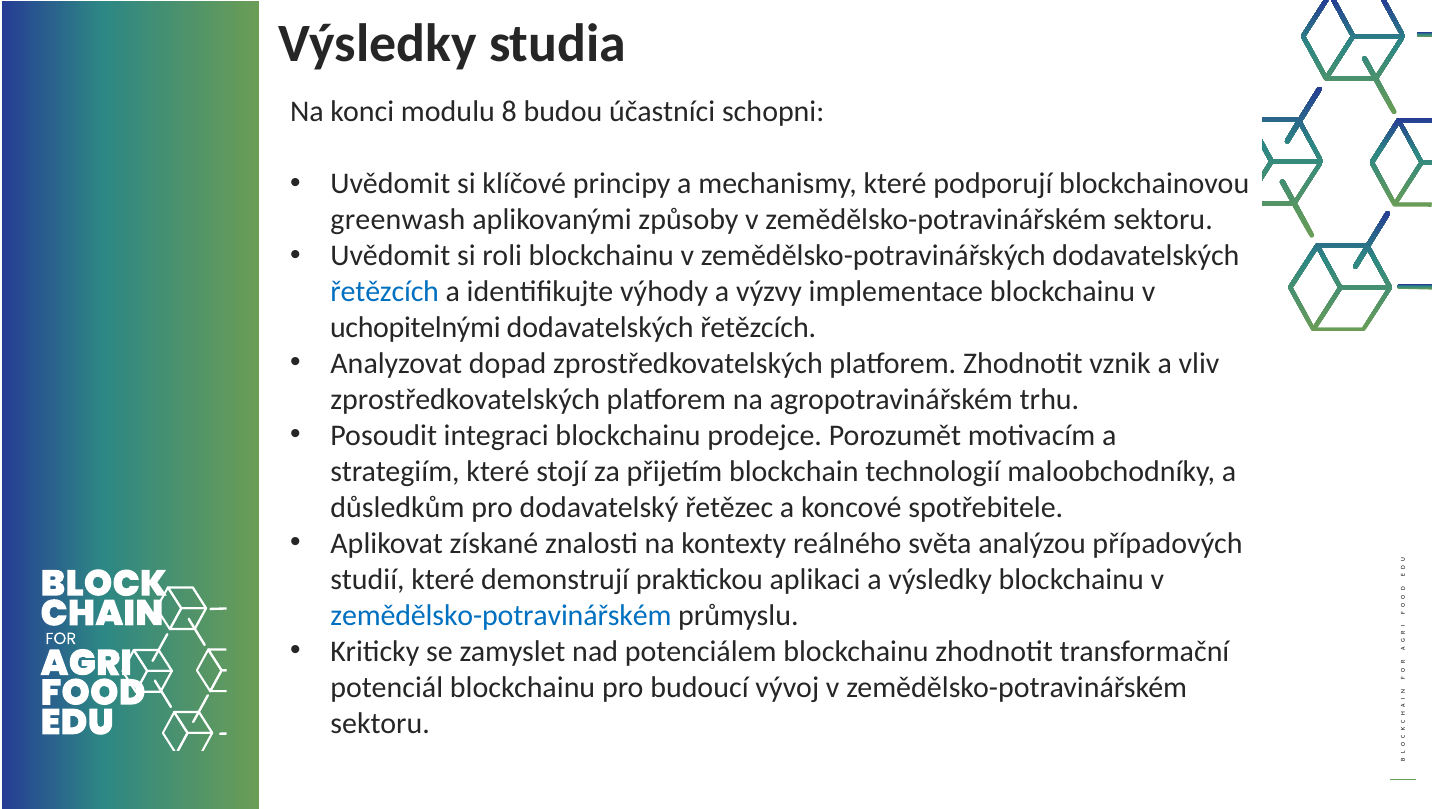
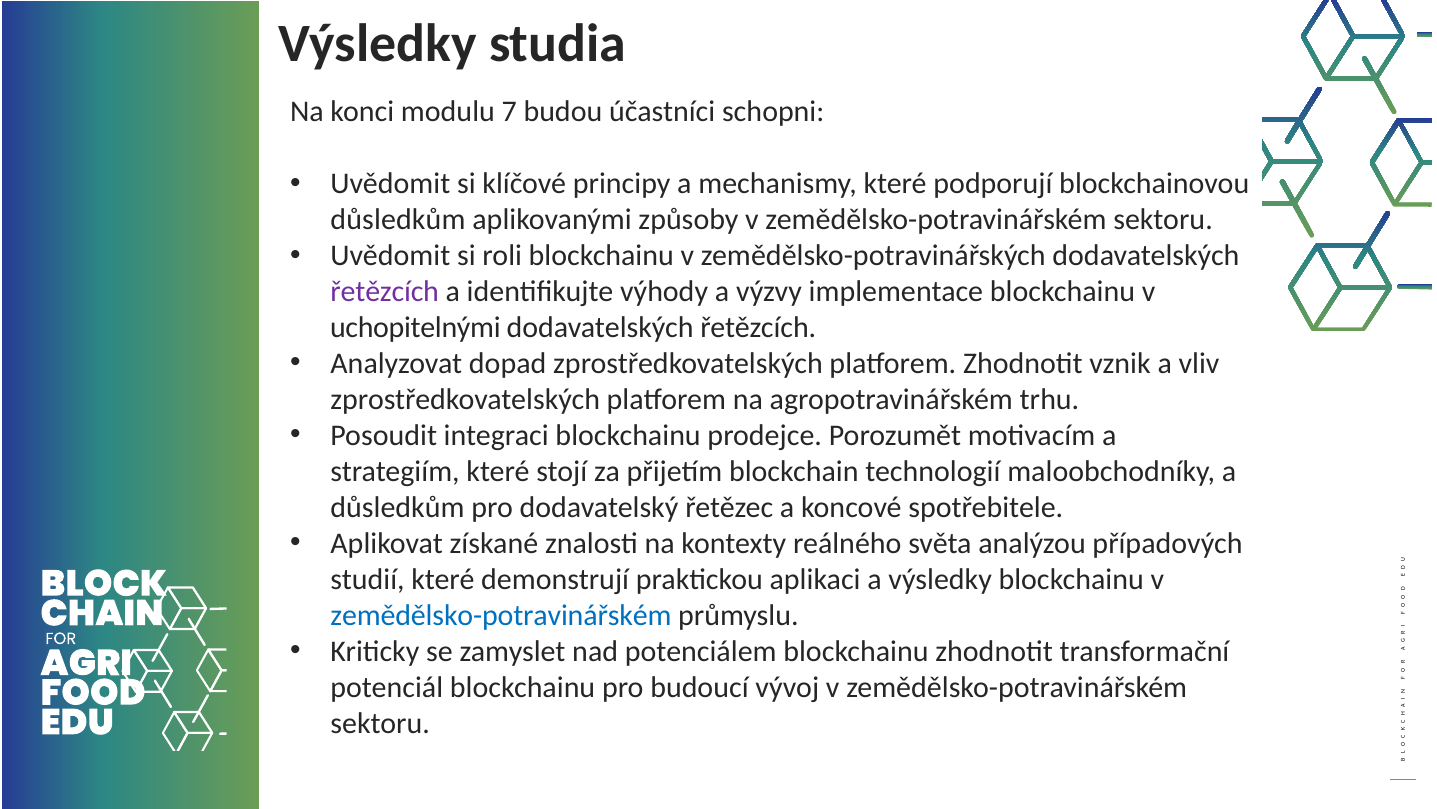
8: 8 -> 7 (509, 112)
greenwash: greenwash -> důsledkům (398, 220)
řetězcích colour: blue -> purple (385, 292)
